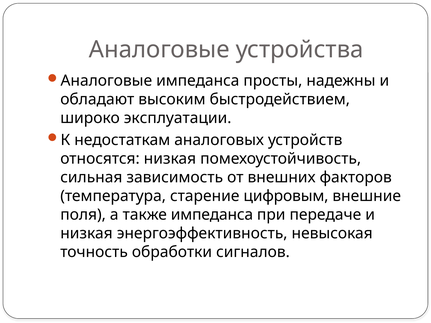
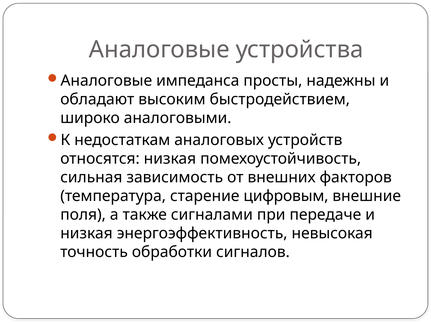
эксплуатации: эксплуатации -> аналоговыми (178, 118)
также импеданса: импеданса -> сигналами (212, 215)
